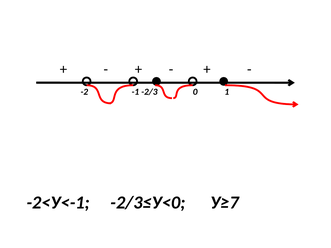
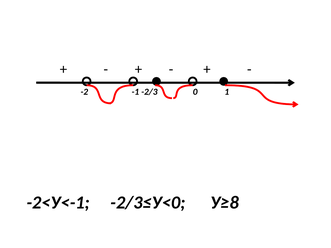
У≥7: У≥7 -> У≥8 (225, 203)
